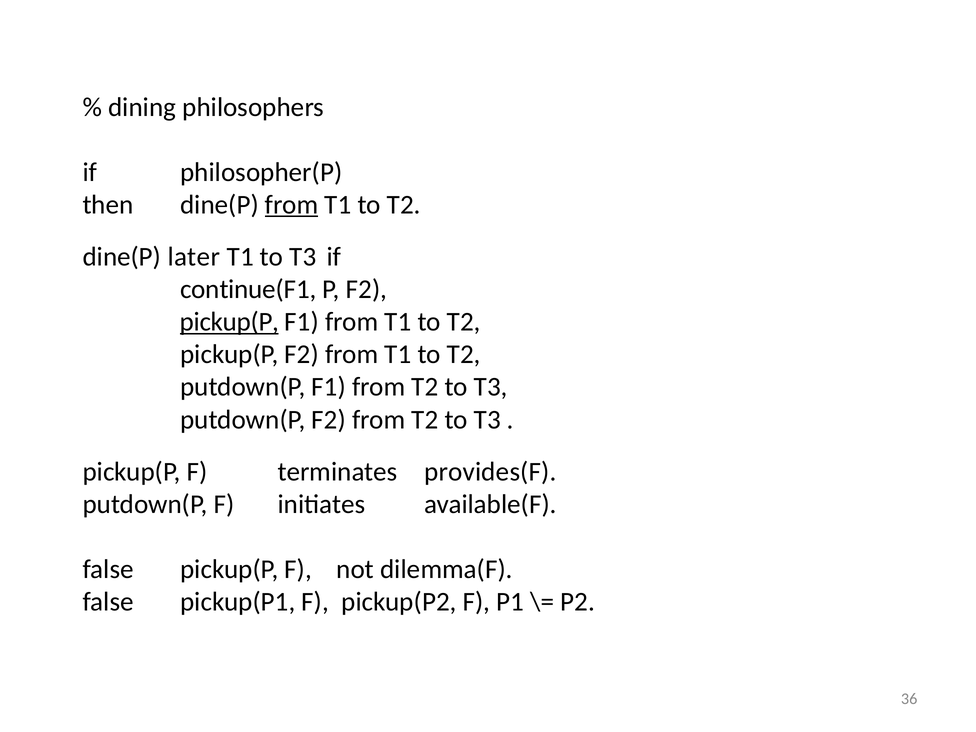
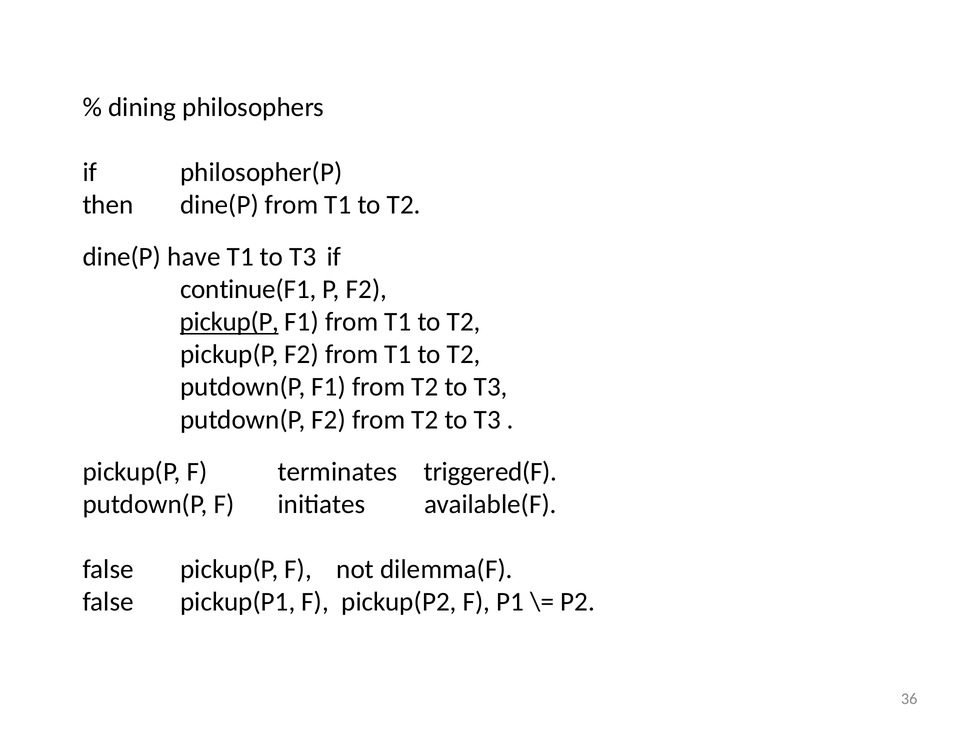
from underline: present -> none (292, 205)
later: later -> have (194, 257)
provides(F: provides(F -> triggered(F (491, 472)
